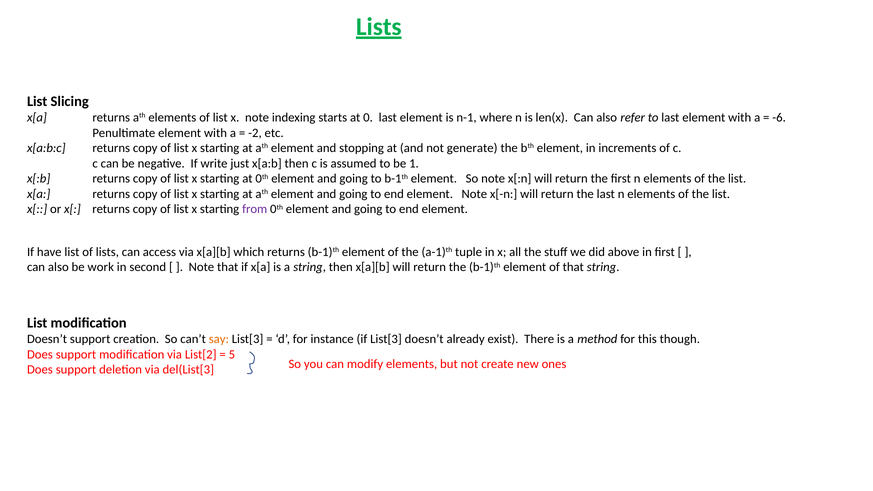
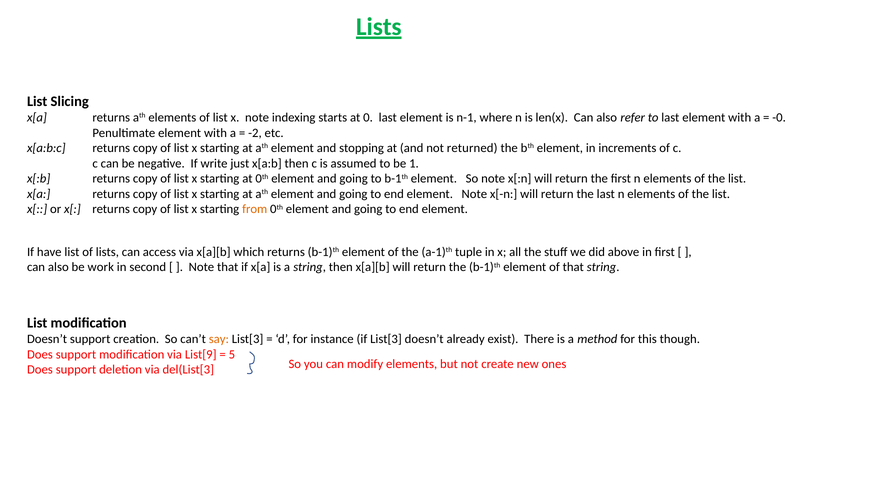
-6: -6 -> -0 (779, 118)
generate: generate -> returned (472, 148)
from colour: purple -> orange (255, 209)
List[2: List[2 -> List[9 (201, 354)
